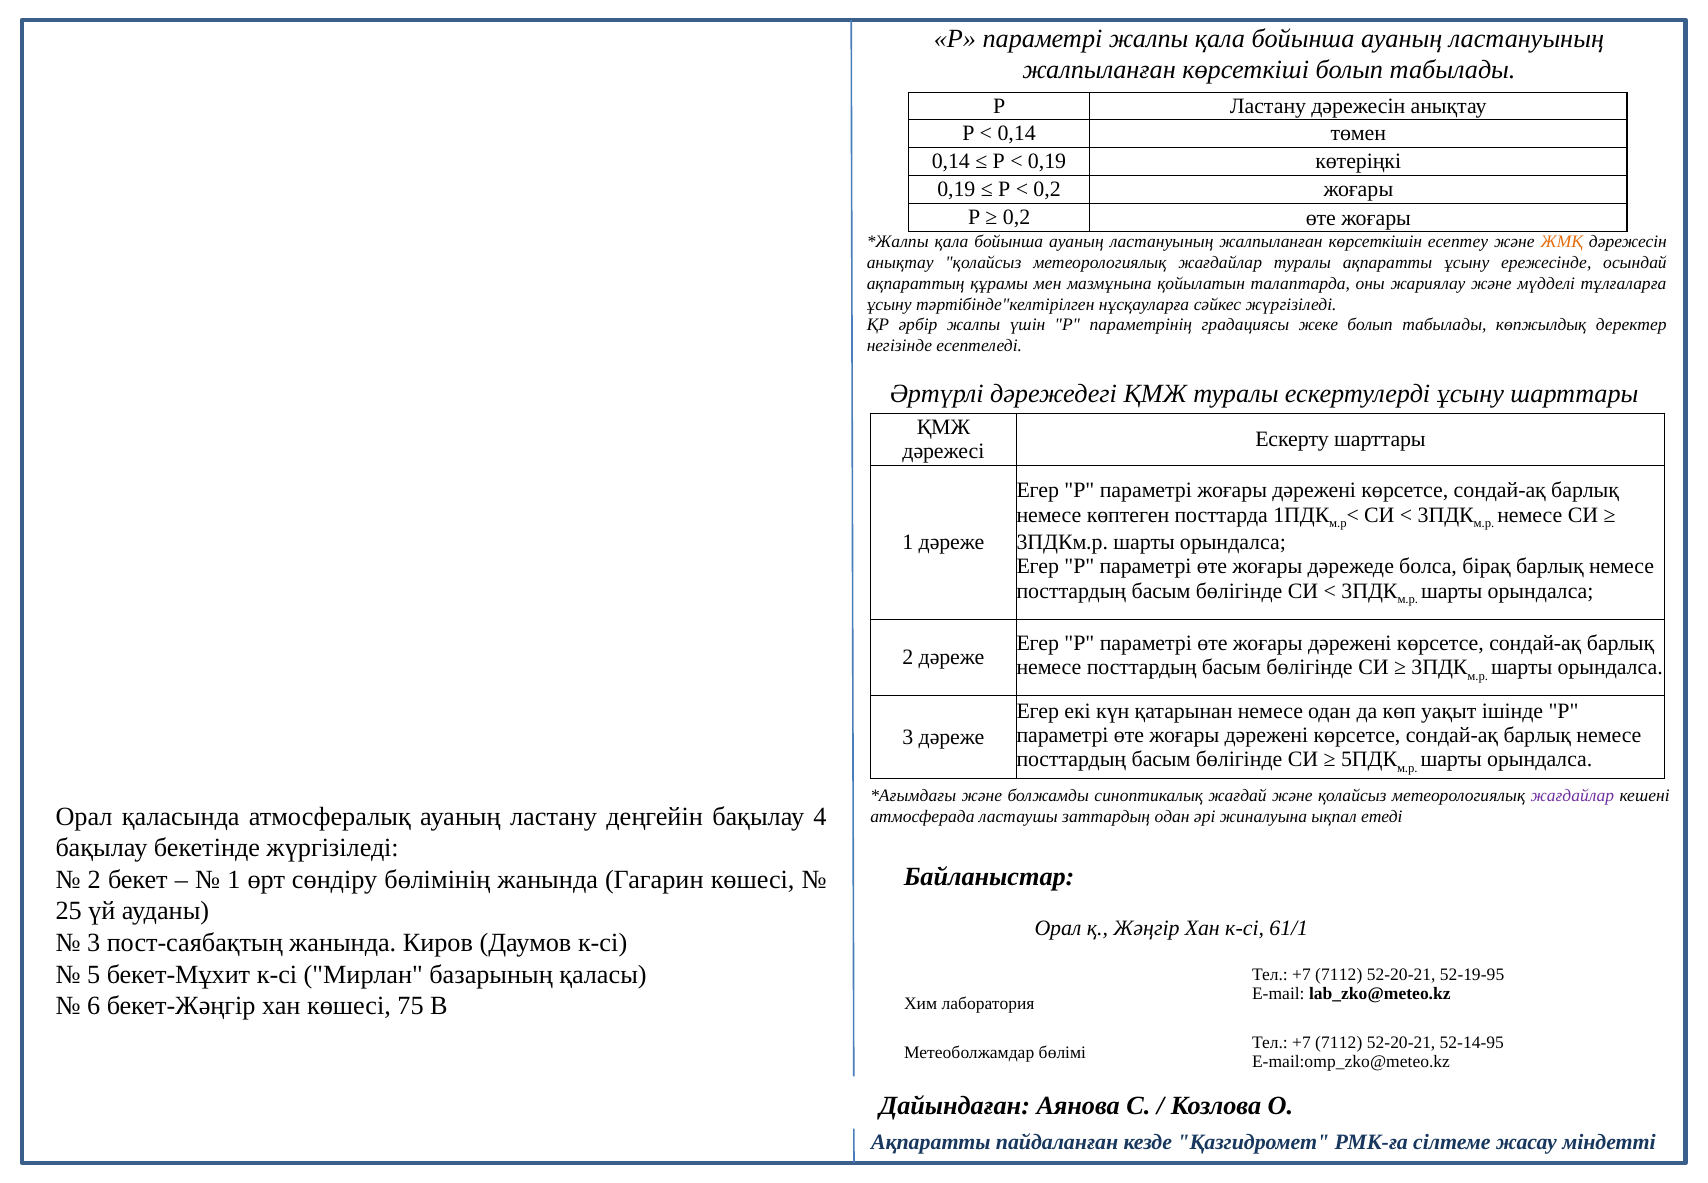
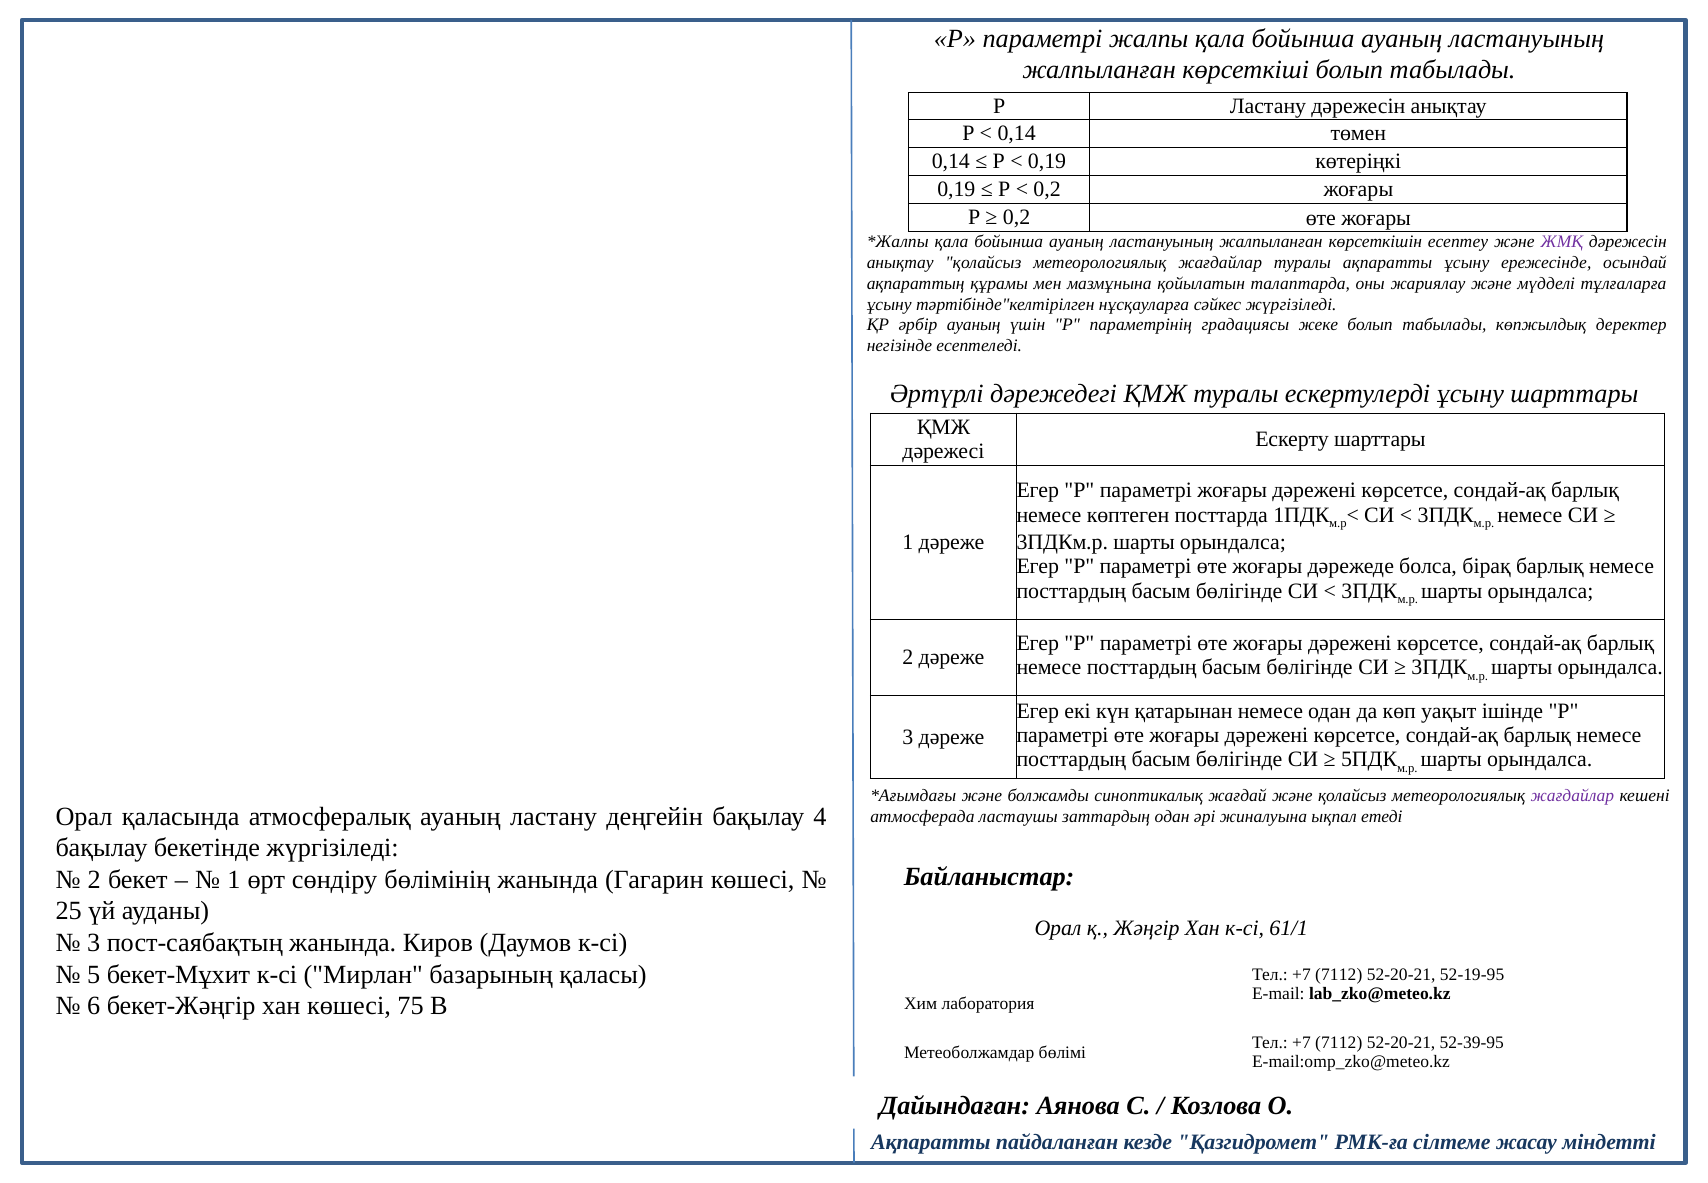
ЖМҚ colour: orange -> purple (1562, 241)
әрбір жалпы: жалпы -> ауаның (974, 325)
52-14-95: 52-14-95 -> 52-39-95 (1472, 1042)
